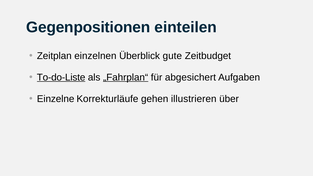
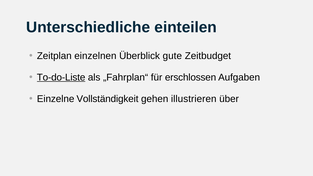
Gegenpositionen: Gegenpositionen -> Unterschiedliche (88, 27)
„Fahrplan“ underline: present -> none (126, 77)
abgesichert: abgesichert -> erschlossen (191, 77)
Korrekturläufe: Korrekturläufe -> Vollständigkeit (107, 99)
